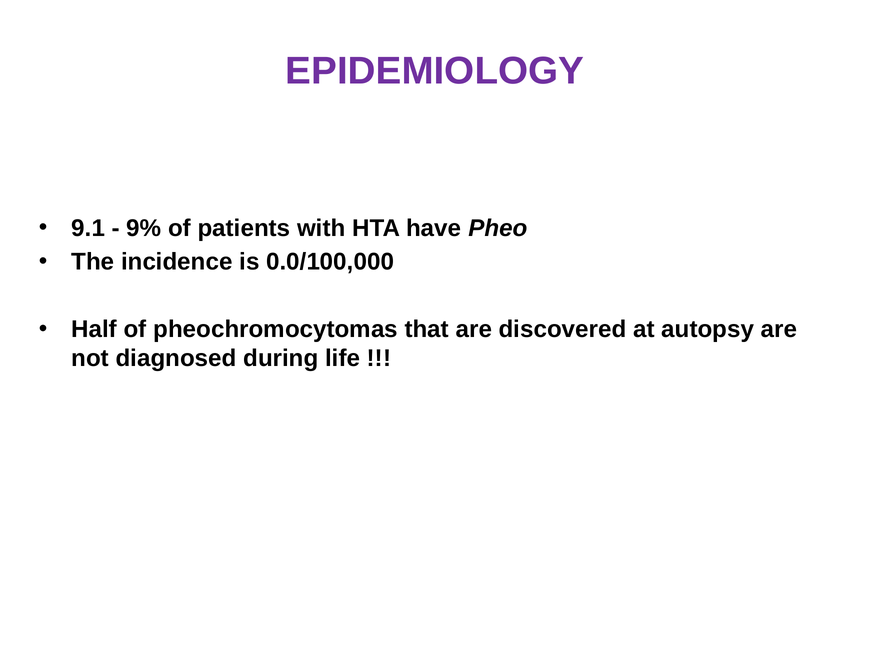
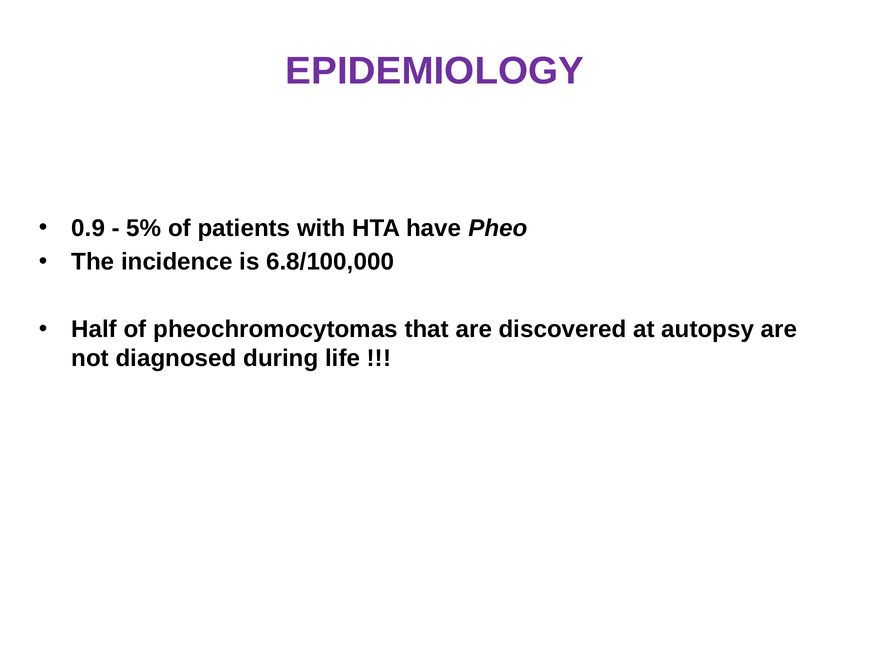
9.1: 9.1 -> 0.9 (88, 228)
9%: 9% -> 5% (144, 228)
0.0/100,000: 0.0/100,000 -> 6.8/100,000 (330, 262)
